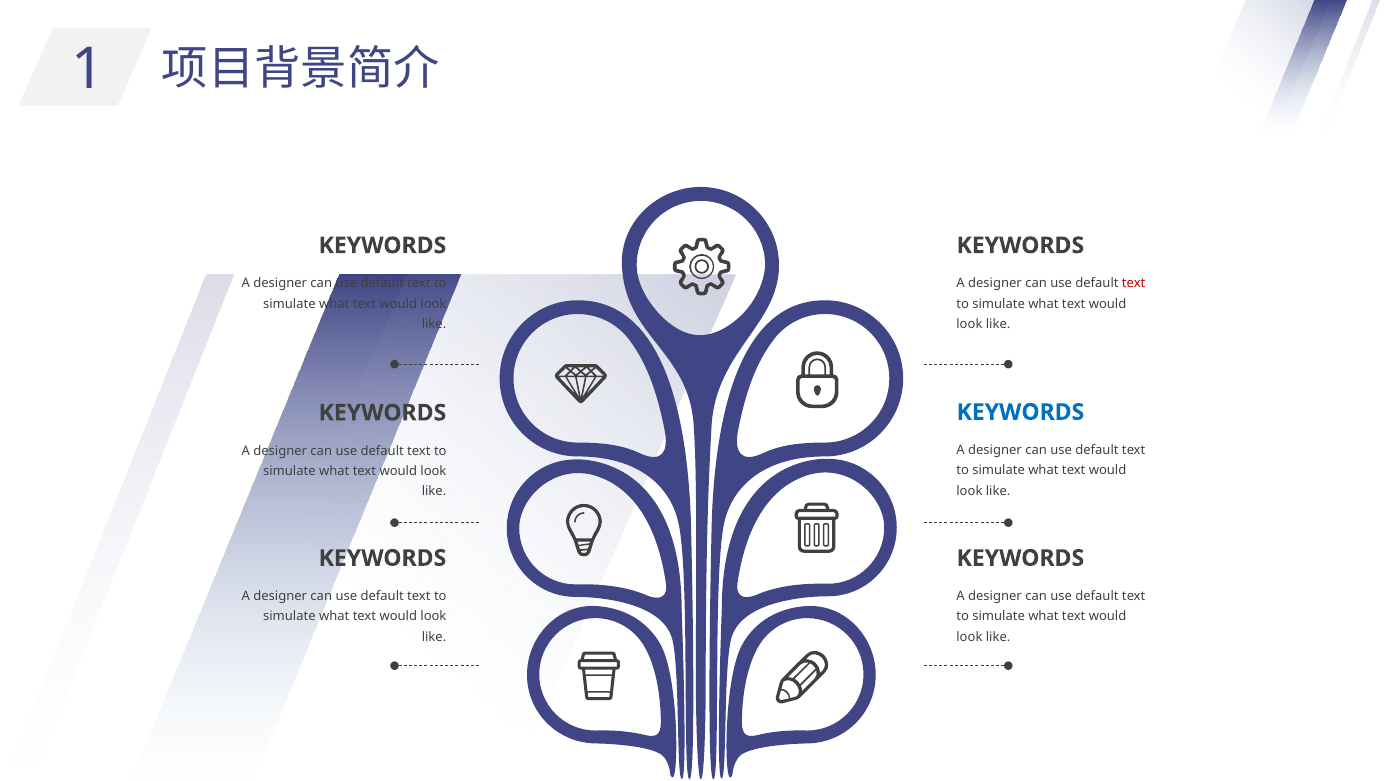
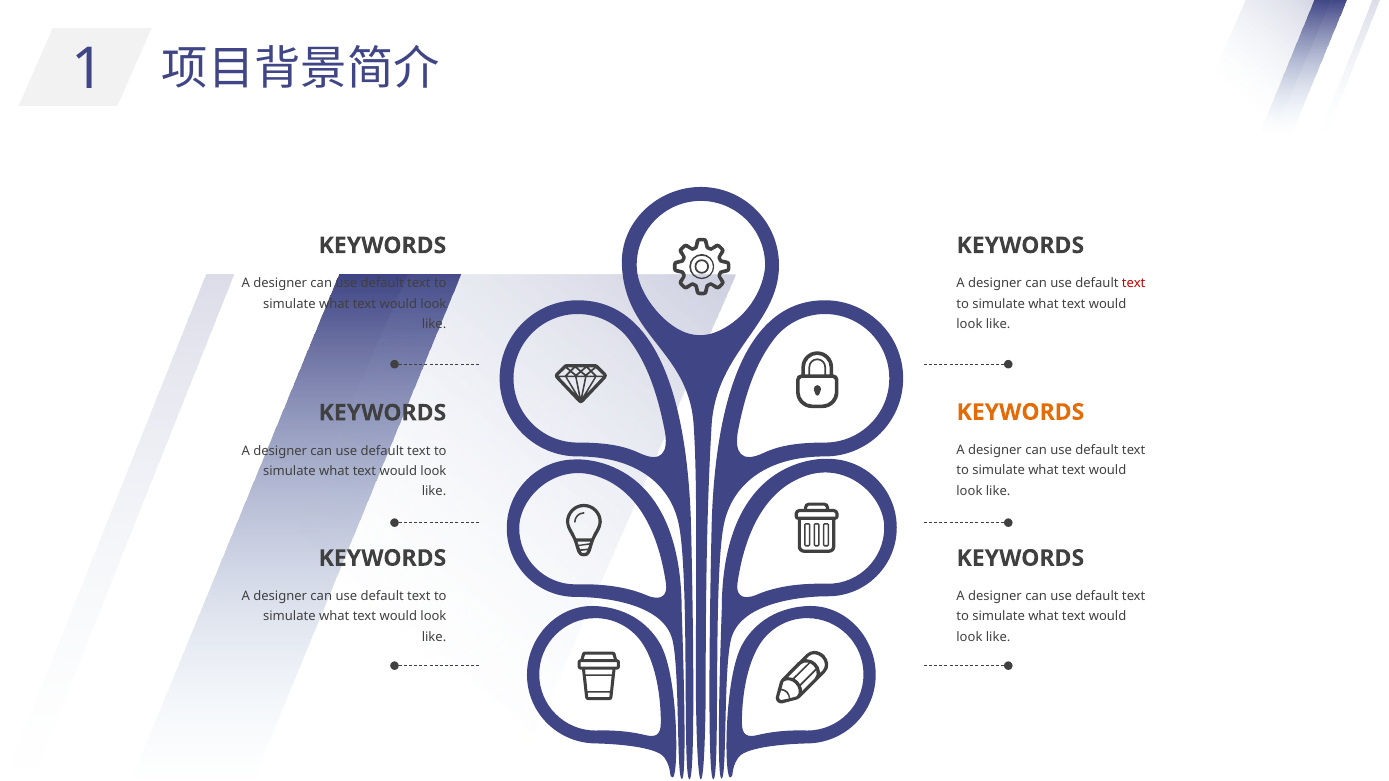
KEYWORDS colour: blue -> orange (1020, 412)
